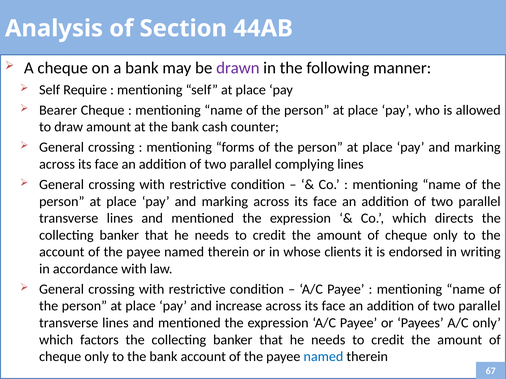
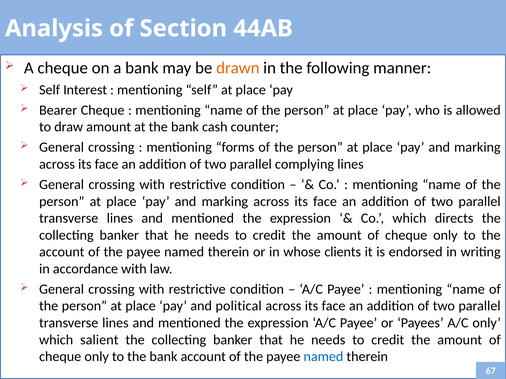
drawn colour: purple -> orange (238, 68)
Require: Require -> Interest (85, 90)
increase: increase -> political (239, 306)
factors: factors -> salient (99, 340)
